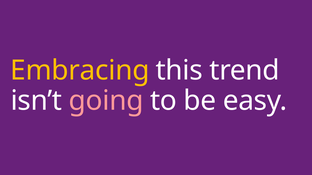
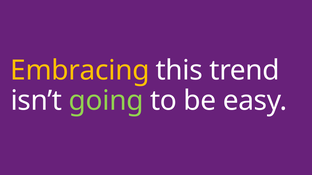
going colour: pink -> light green (106, 101)
